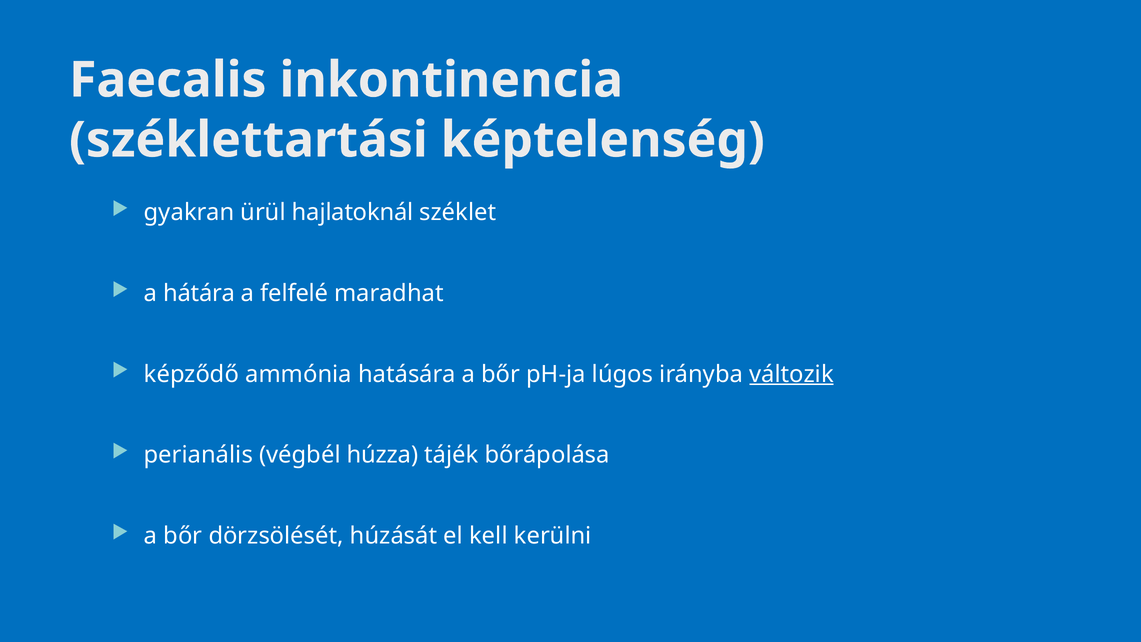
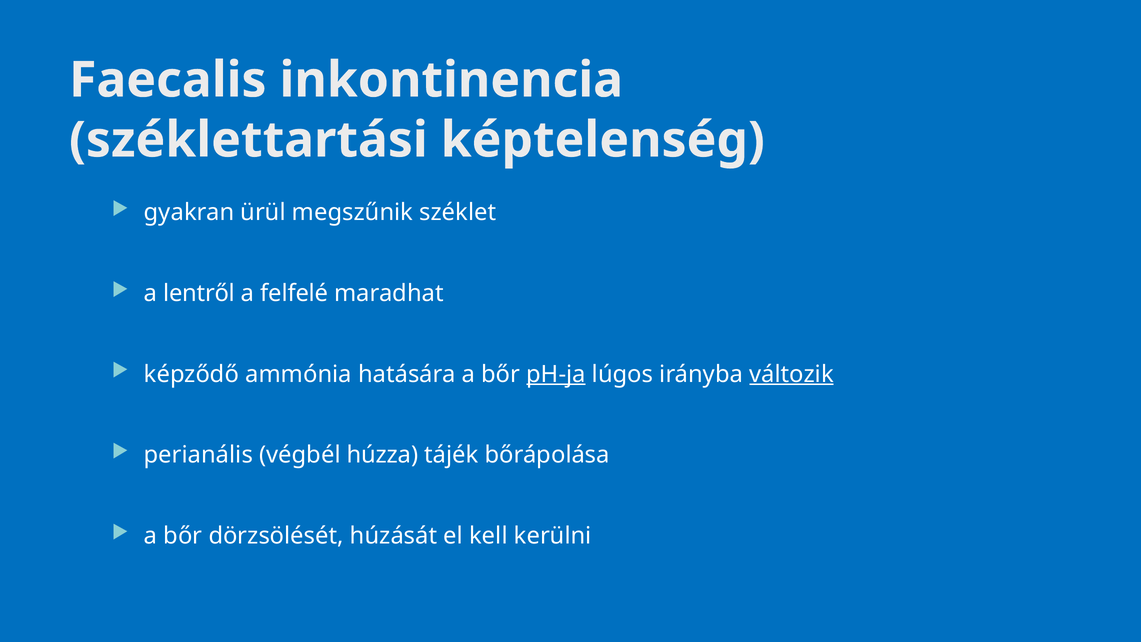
hajlatoknál: hajlatoknál -> megszűnik (353, 212)
hátára: hátára -> lentről (199, 293)
pH-ja underline: none -> present (556, 374)
